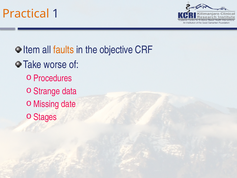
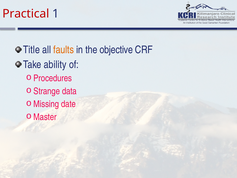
Practical colour: orange -> red (26, 14)
Item: Item -> Title (31, 50)
worse: worse -> ability (55, 64)
Stages: Stages -> Master (45, 117)
